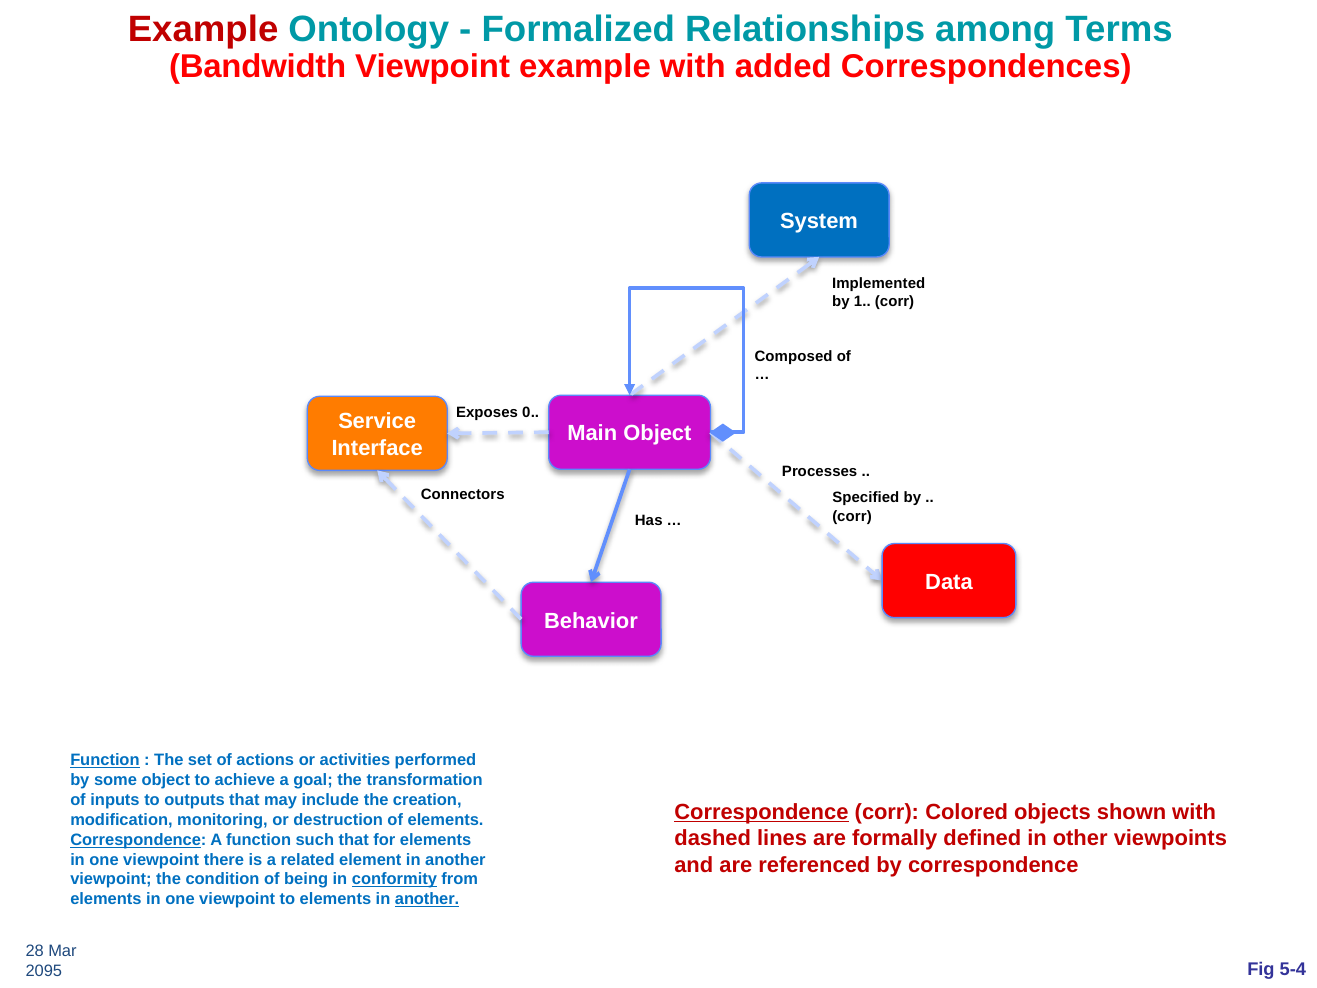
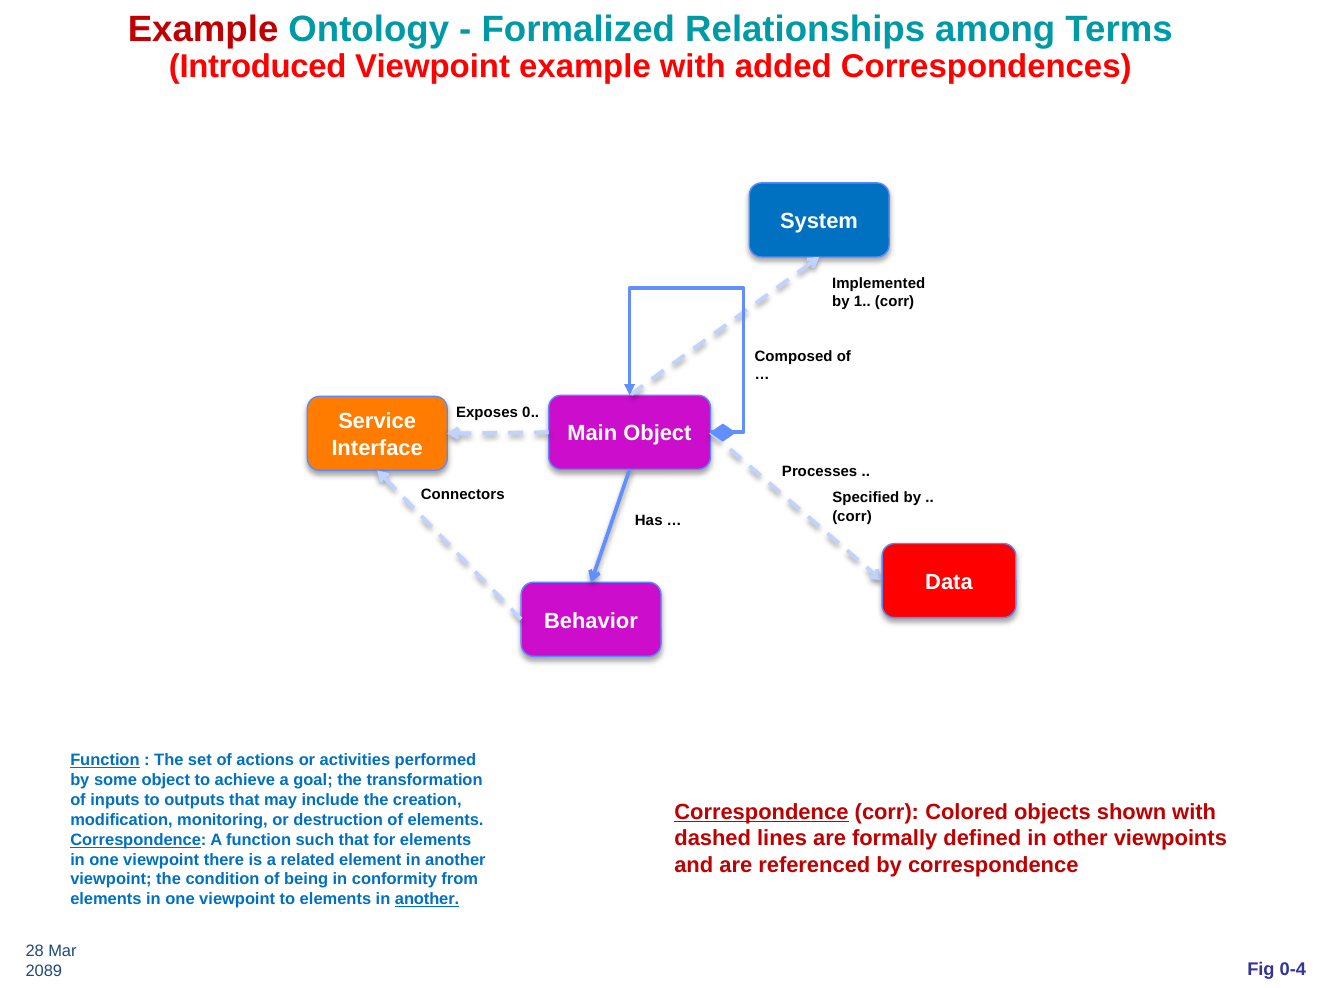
Bandwidth: Bandwidth -> Introduced (258, 67)
conformity underline: present -> none (394, 879)
5-4: 5-4 -> 0-4 (1293, 970)
2095: 2095 -> 2089 (44, 971)
